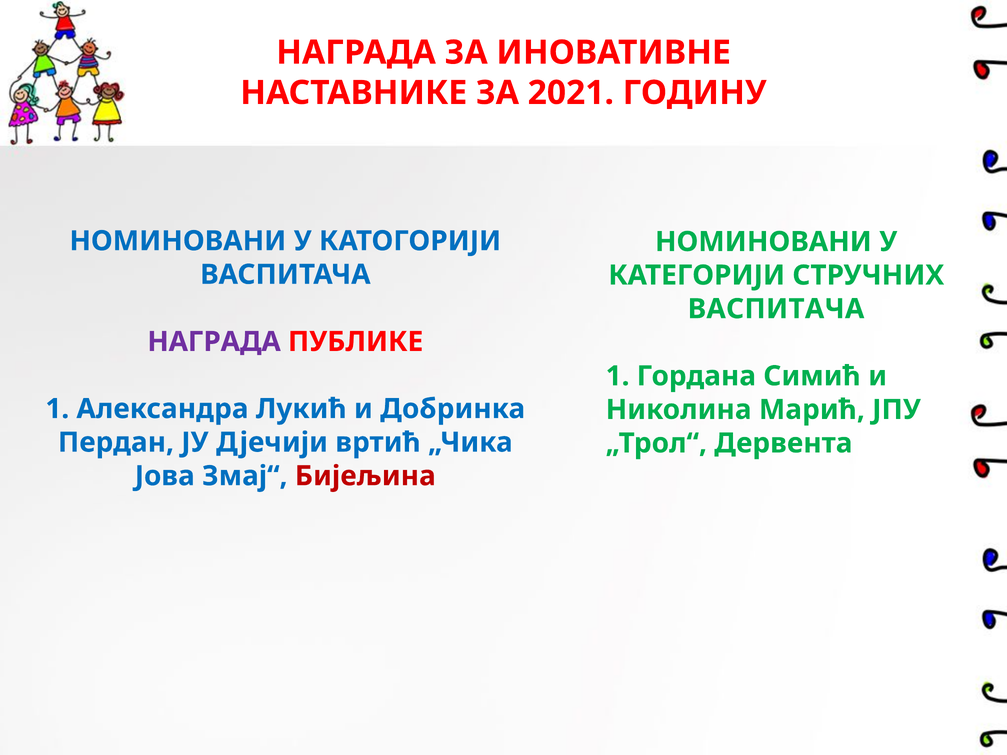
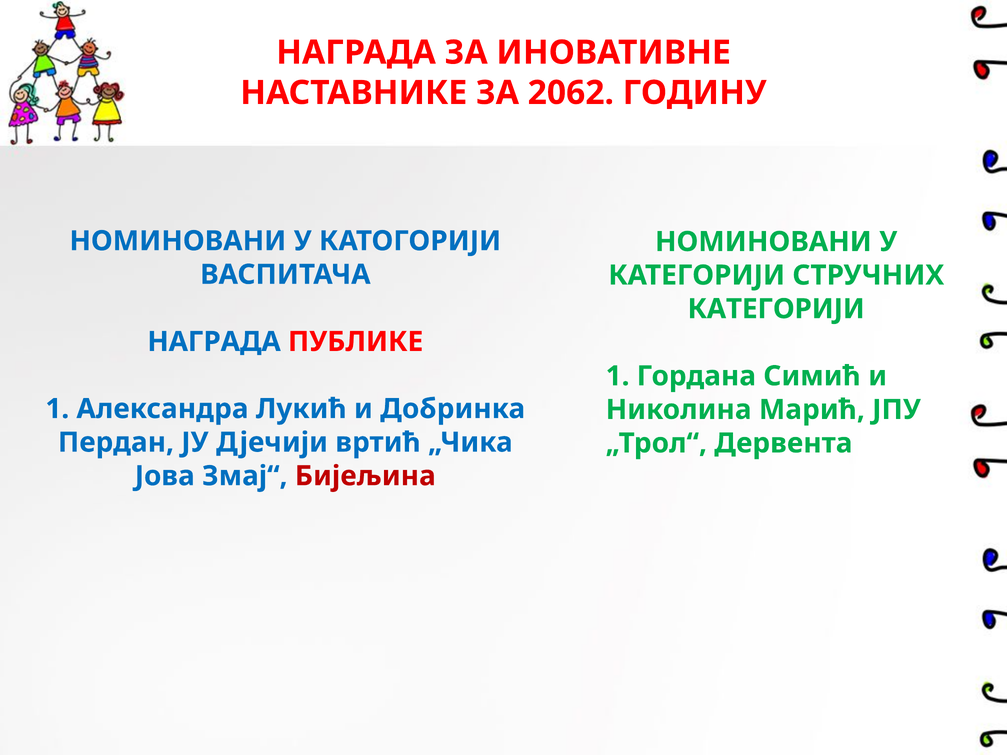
2021: 2021 -> 2062 (571, 93)
ВАСПИТАЧА: ВАСПИТАЧА -> КАТЕГОРИЈИ (776, 309)
НАГРАДА colour: purple -> blue (214, 342)
